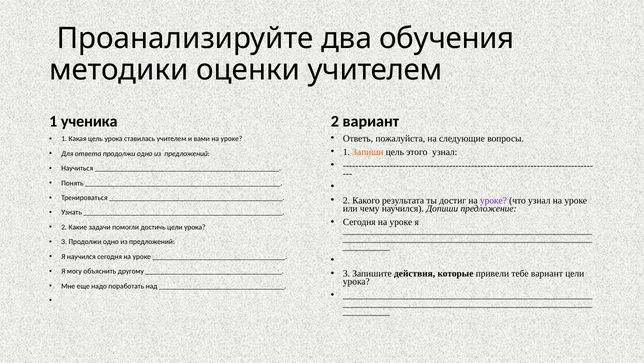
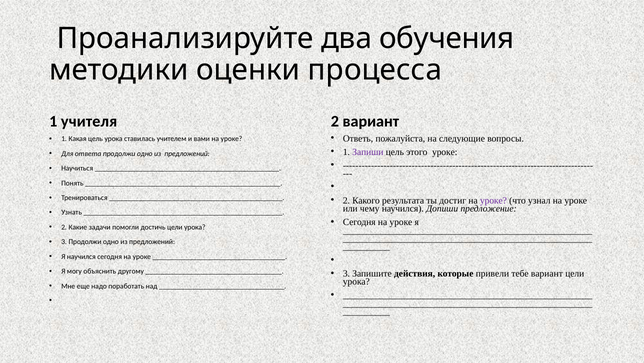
оценки учителем: учителем -> процесса (375, 70)
ученика: ученика -> учителя (89, 121)
Запиши colour: orange -> purple (368, 152)
этого узнал: узнал -> уроке (445, 152)
